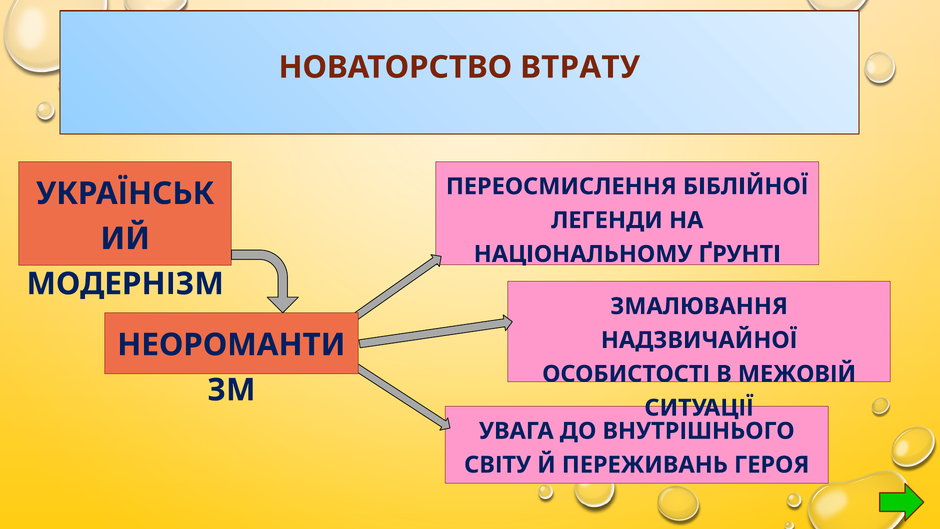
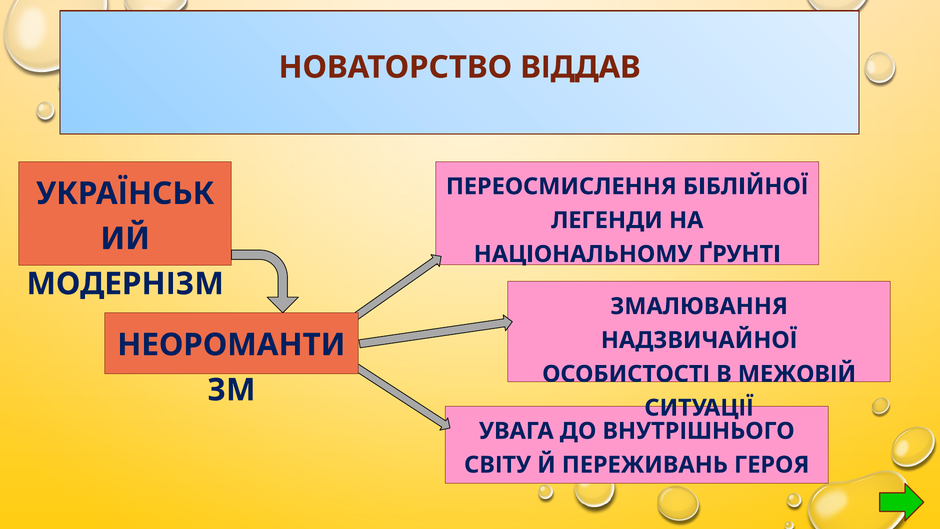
ВТРАТУ: ВТРАТУ -> ВІДДАВ (580, 67)
